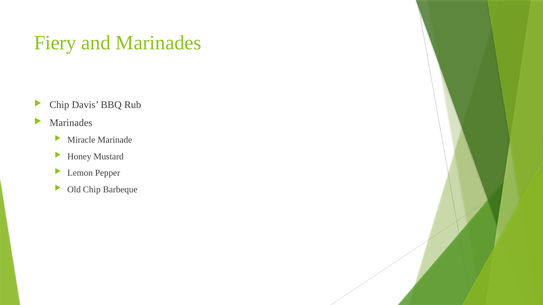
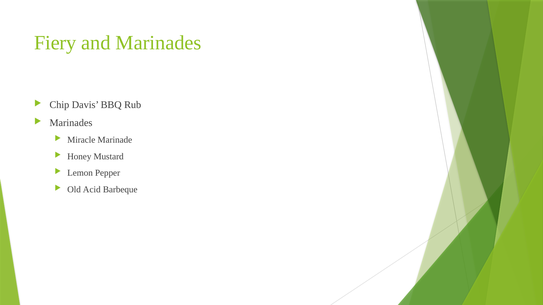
Old Chip: Chip -> Acid (92, 190)
